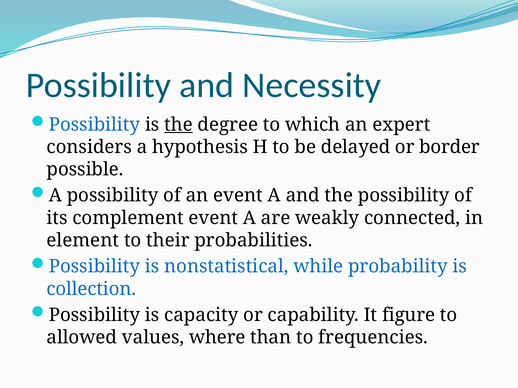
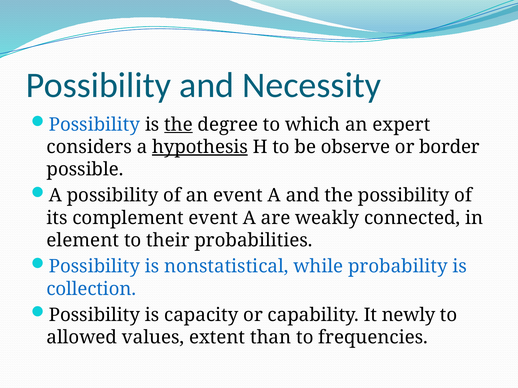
hypothesis underline: none -> present (200, 147)
delayed: delayed -> observe (356, 147)
figure: figure -> newly (409, 315)
where: where -> extent (217, 338)
